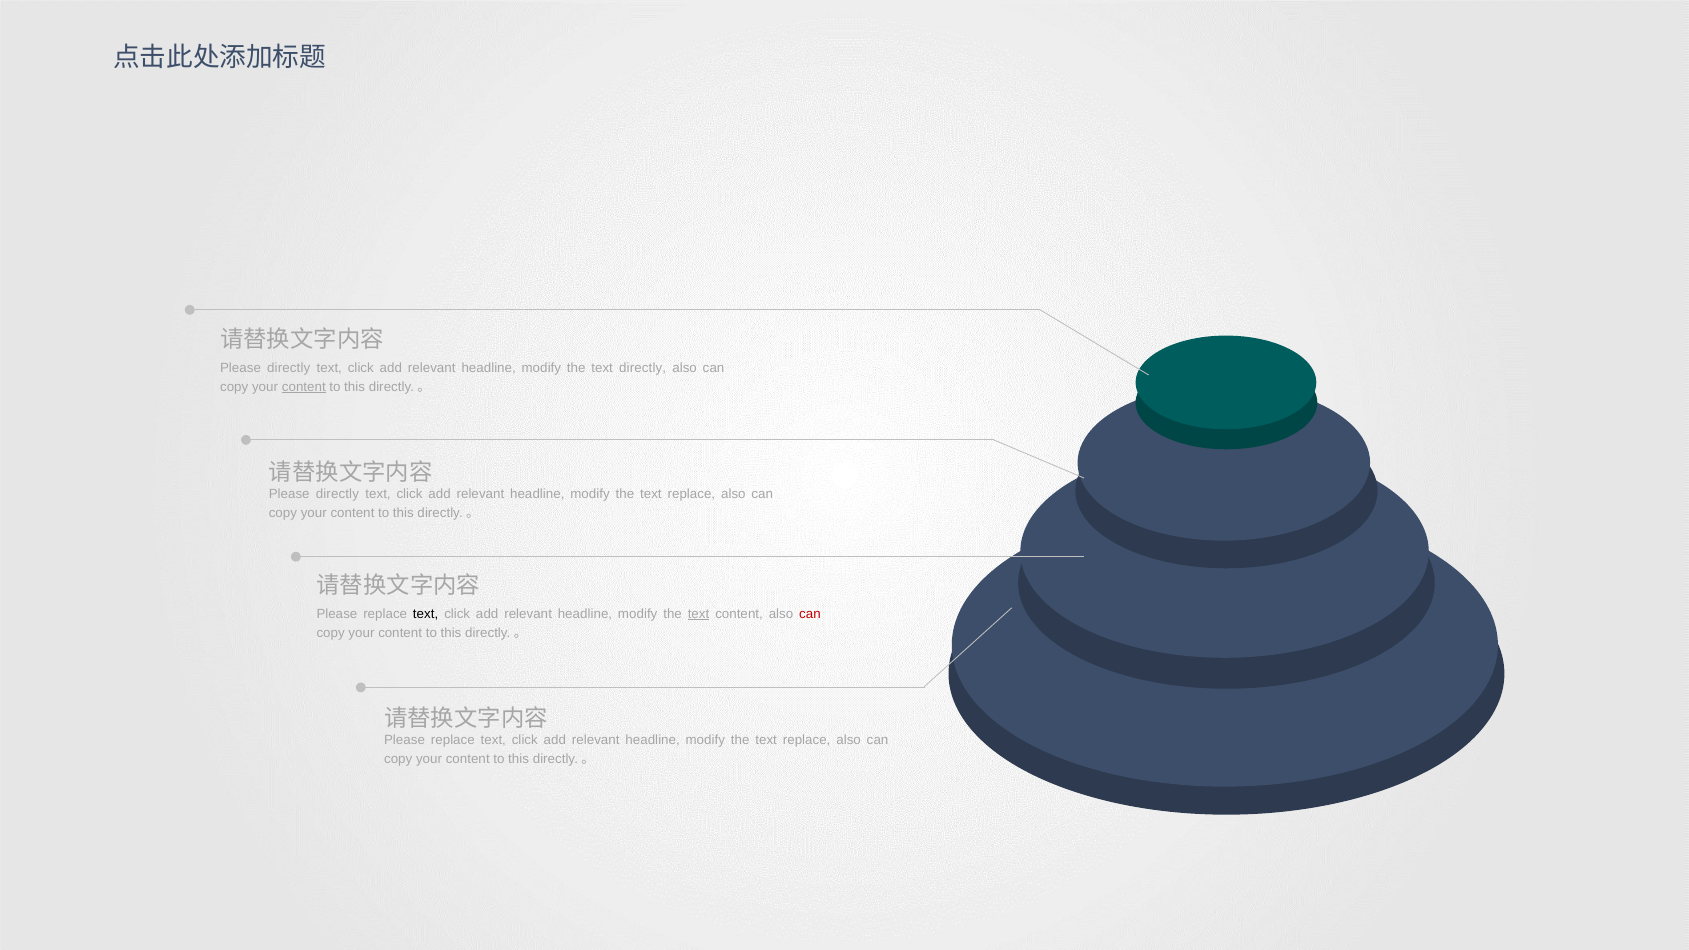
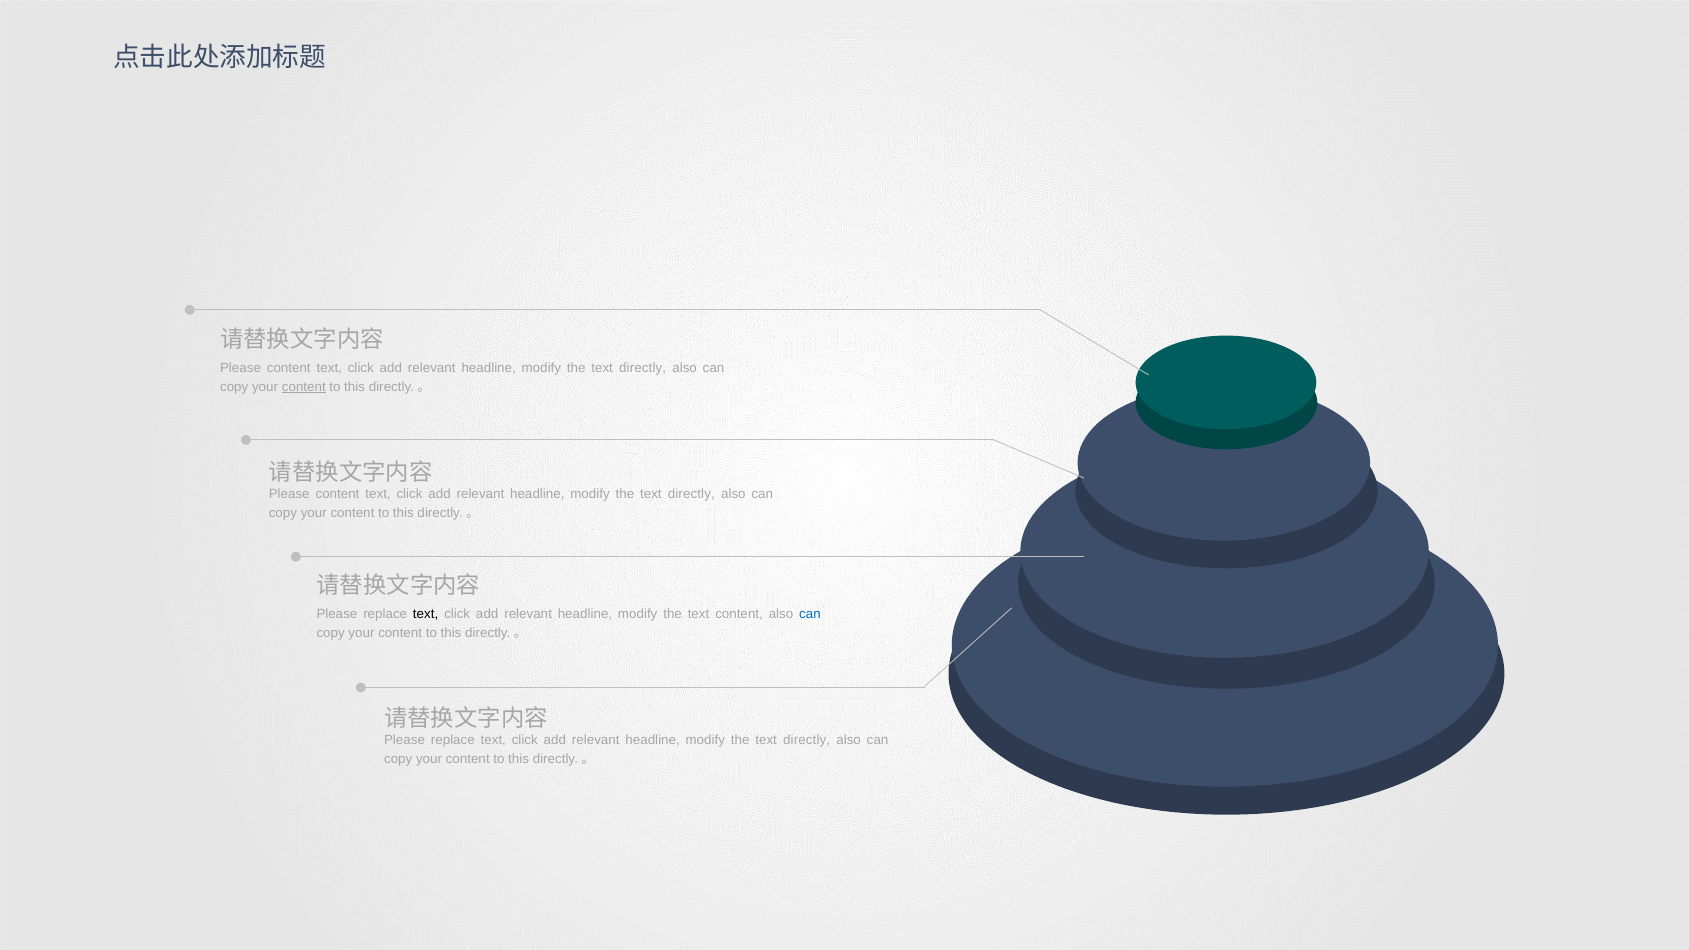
directly: directly -> content (289, 368)
directly: directly -> content (337, 494)
replace: replace -> directly (691, 494)
text underline: present -> none (699, 614)
can colour: red -> blue (810, 614)
replace: replace -> directly (807, 740)
